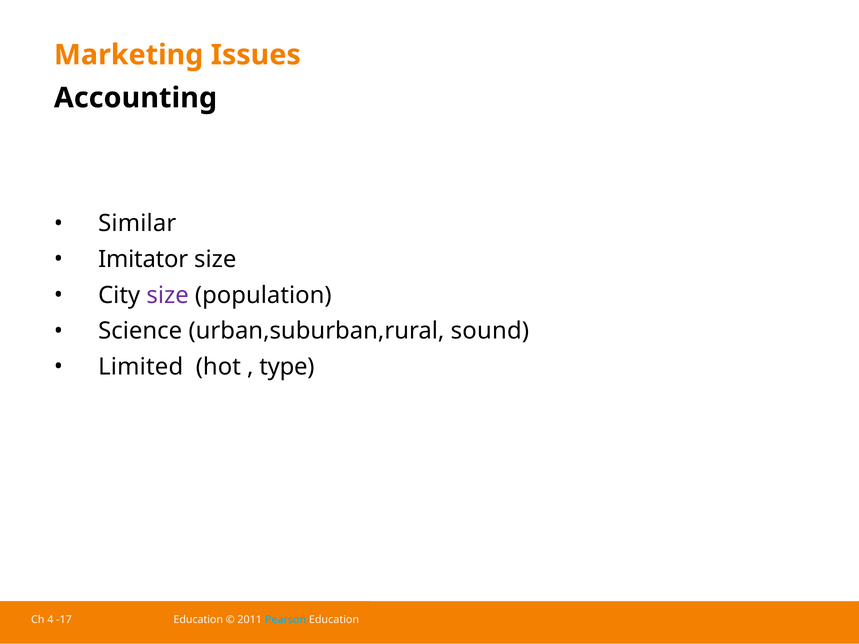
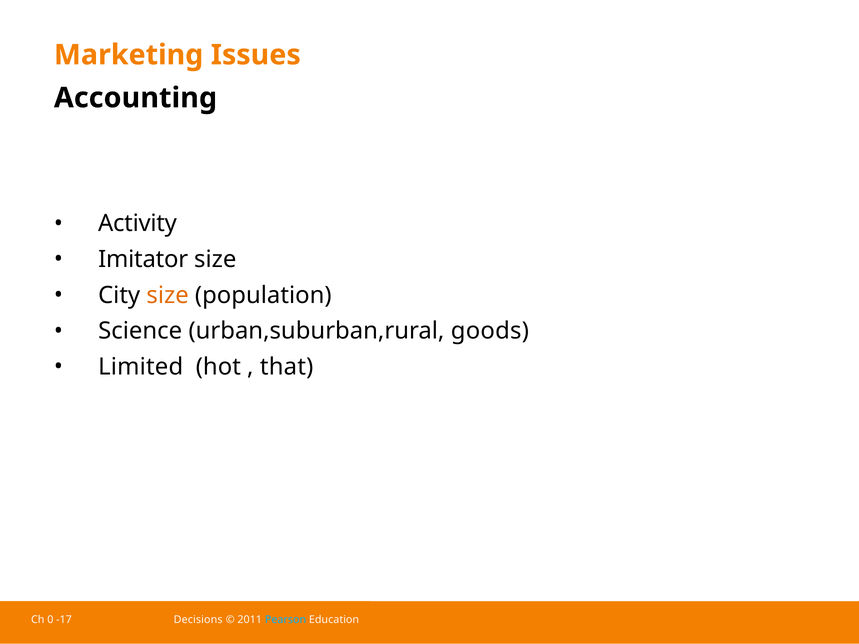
Similar: Similar -> Activity (137, 224)
size colour: purple -> orange (168, 295)
sound: sound -> goods (490, 331)
type: type -> that (287, 367)
4: 4 -> 0 (50, 620)
-17 Education: Education -> Decisions (198, 620)
